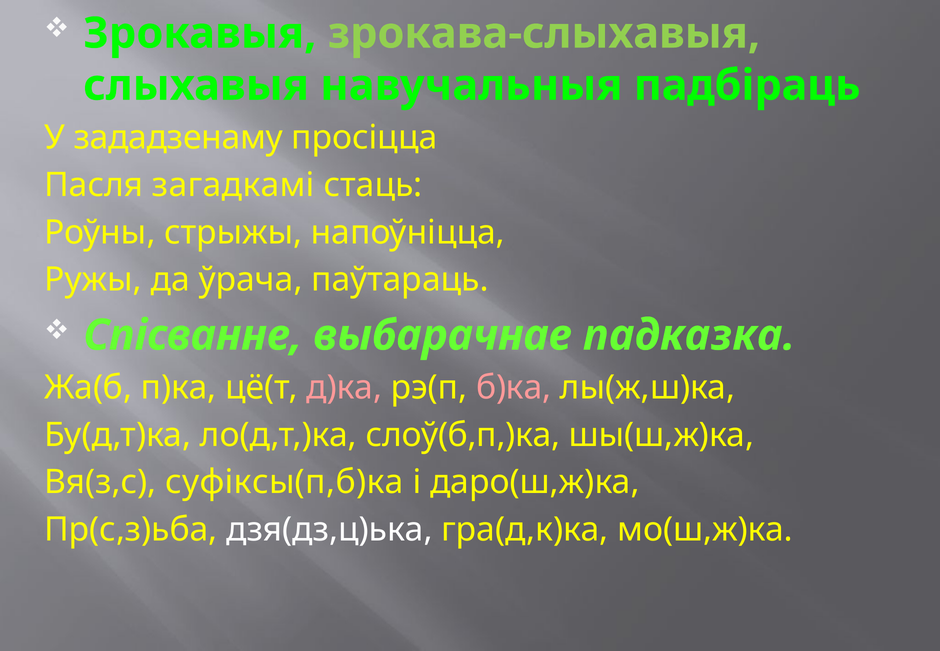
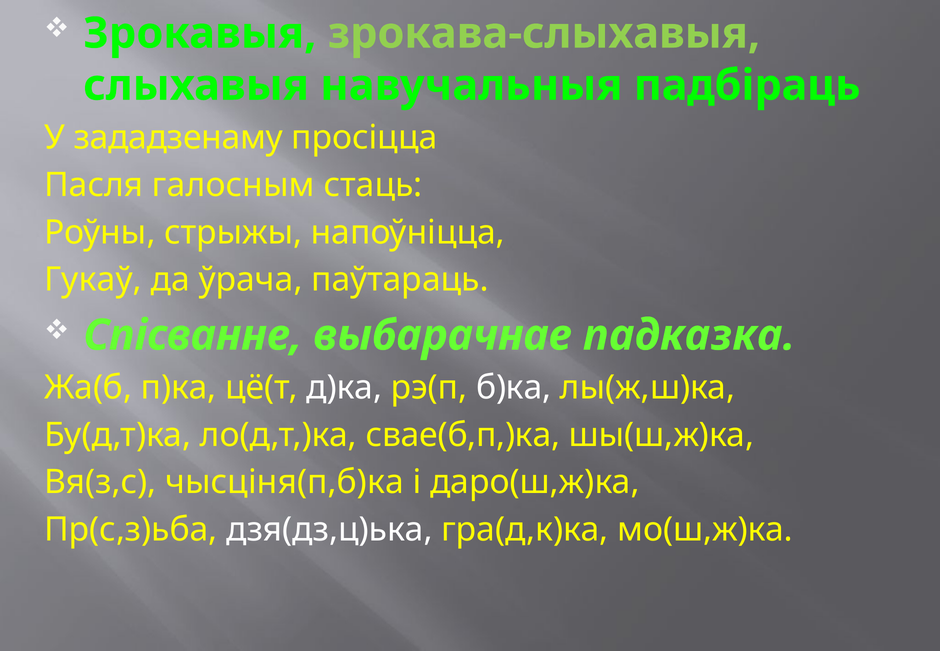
загадкамі: загадкамі -> галосным (233, 185)
Ружы: Ружы -> Гукаў (93, 280)
д)ка colour: pink -> white (344, 388)
б)ка colour: pink -> white (514, 388)
слоў(б,п,)ка: слоў(б,п,)ка -> свае(б,п,)ка (463, 435)
суфіксы(п,б)ка: суфіксы(п,б)ка -> чысціня(п,б)ка (284, 482)
